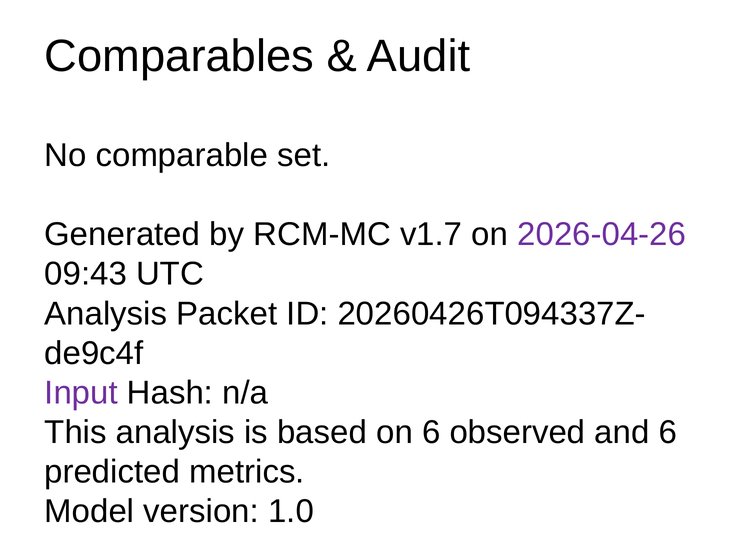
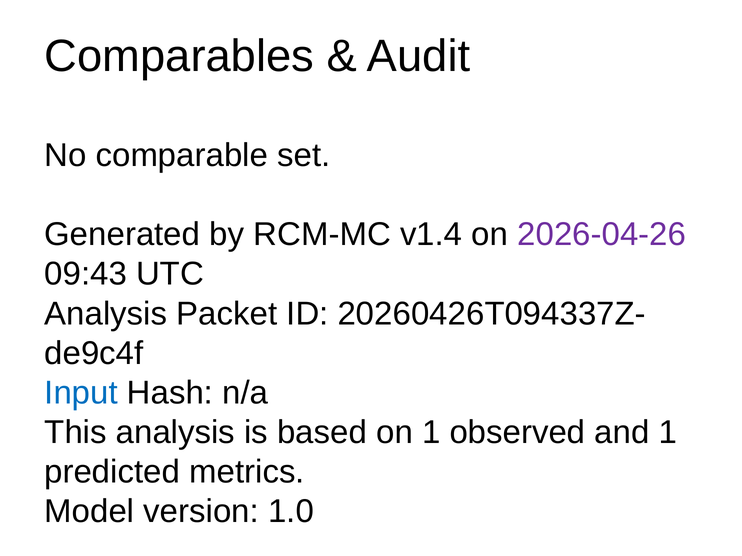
v1.7: v1.7 -> v1.4 (431, 235)
Input colour: purple -> blue (81, 393)
on 6: 6 -> 1 (431, 433)
and 6: 6 -> 1 (668, 433)
